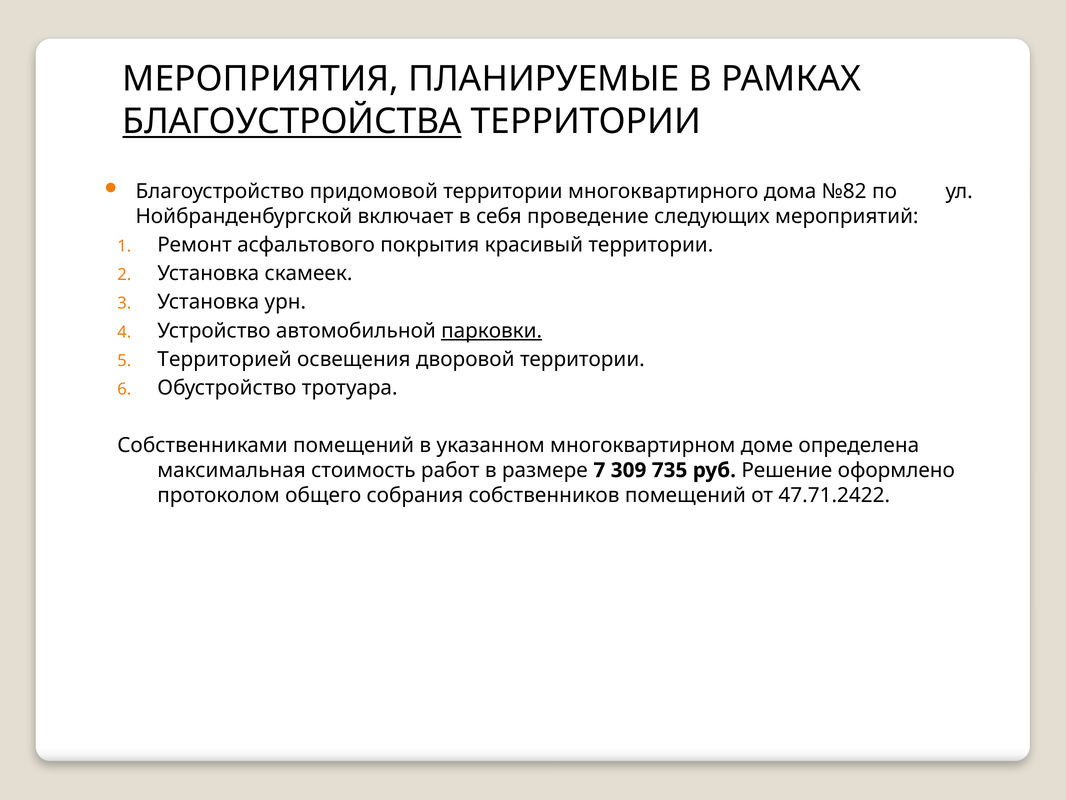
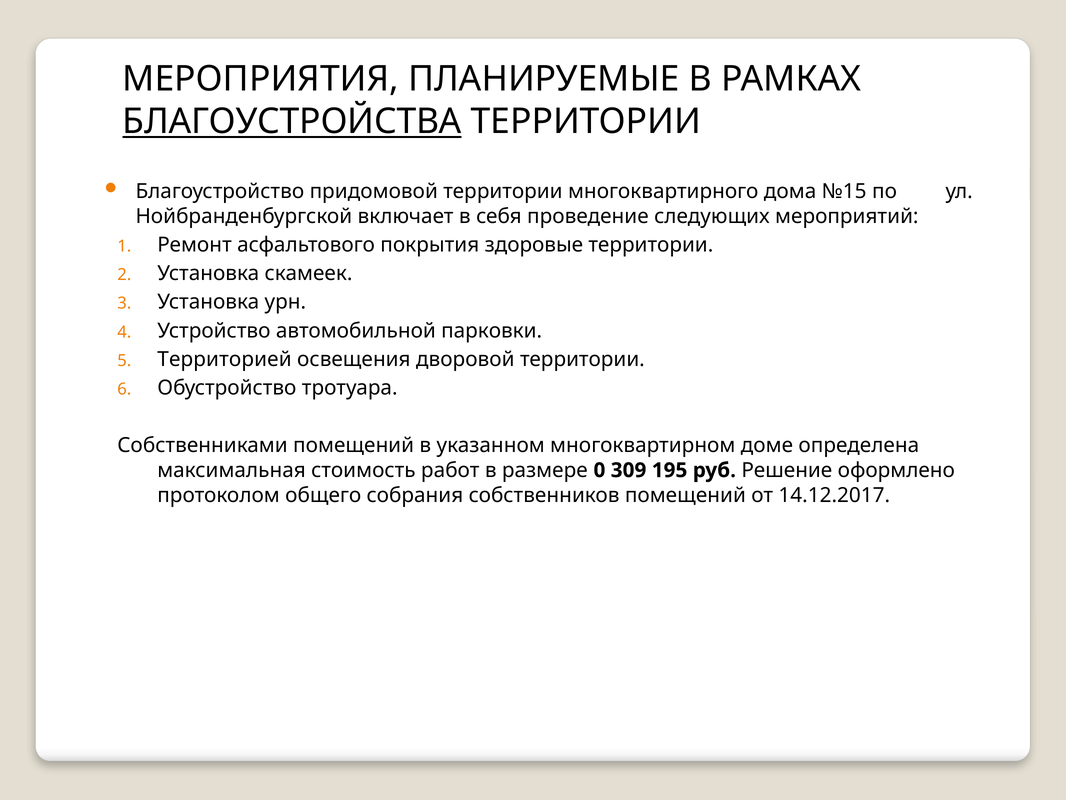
№82: №82 -> №15 (844, 191)
красивый: красивый -> здоровые (534, 245)
парковки underline: present -> none (492, 331)
7: 7 -> 0 (599, 470)
735: 735 -> 195 (670, 470)
47.71.2422: 47.71.2422 -> 14.12.2017 (834, 495)
